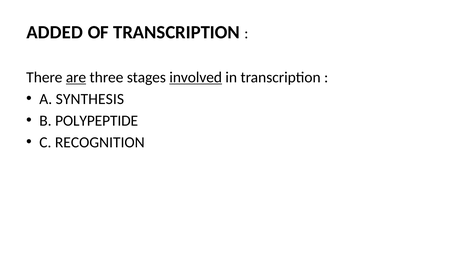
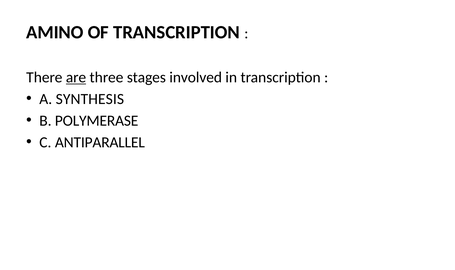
ADDED: ADDED -> AMINO (55, 32)
involved underline: present -> none (196, 77)
POLYPEPTIDE: POLYPEPTIDE -> POLYMERASE (97, 120)
RECOGNITION: RECOGNITION -> ANTIPARALLEL (100, 142)
